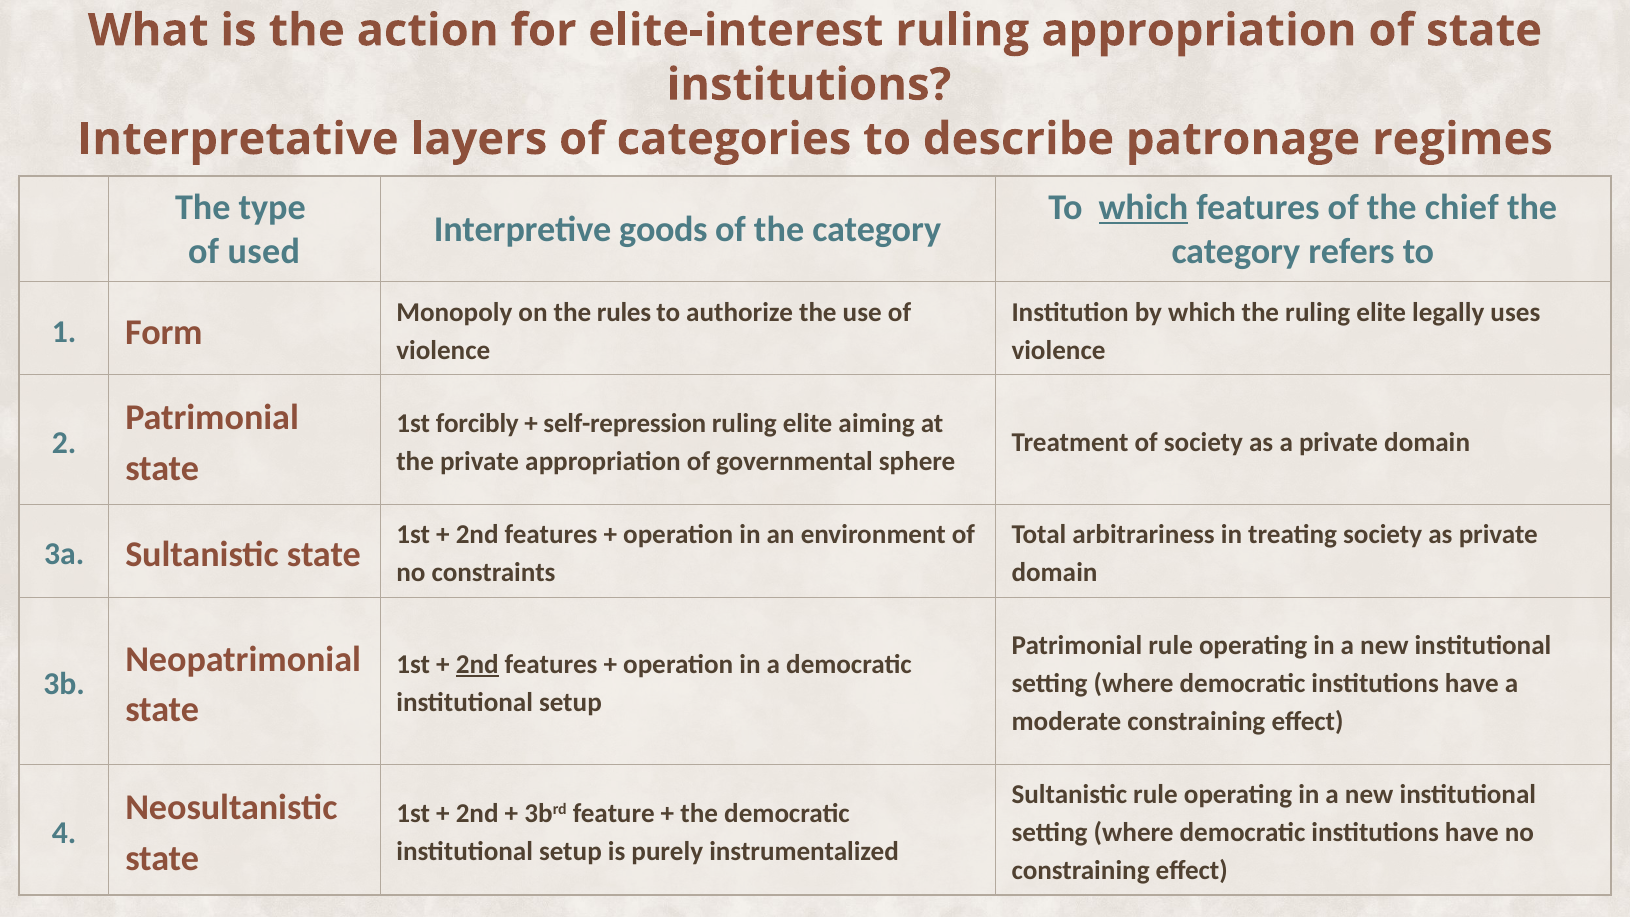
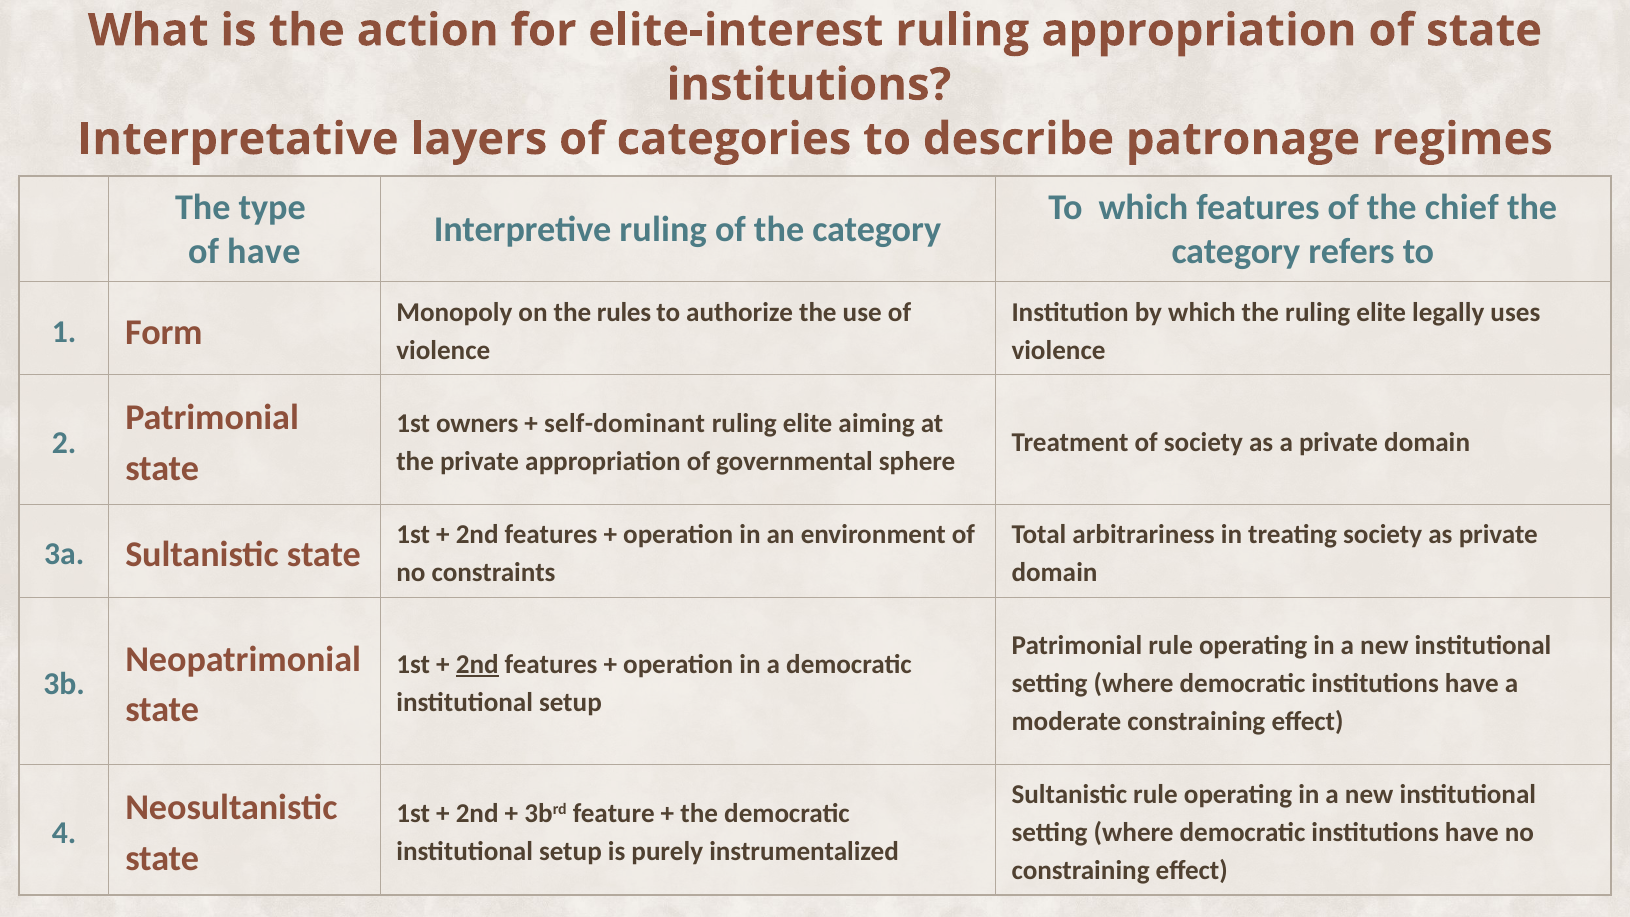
which underline: present -> none (1143, 207)
Interpretive goods: goods -> ruling (663, 229)
of used: used -> have (264, 252)
forcibly: forcibly -> owners (477, 423)
self-repression: self-repression -> self-dominant (625, 423)
